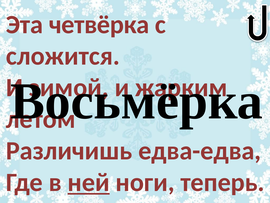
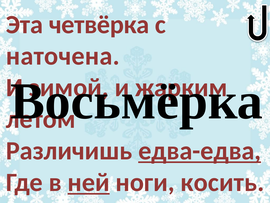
сложится: сложится -> наточена (63, 56)
едва-едва underline: none -> present (200, 150)
теперь: теперь -> косить (222, 182)
